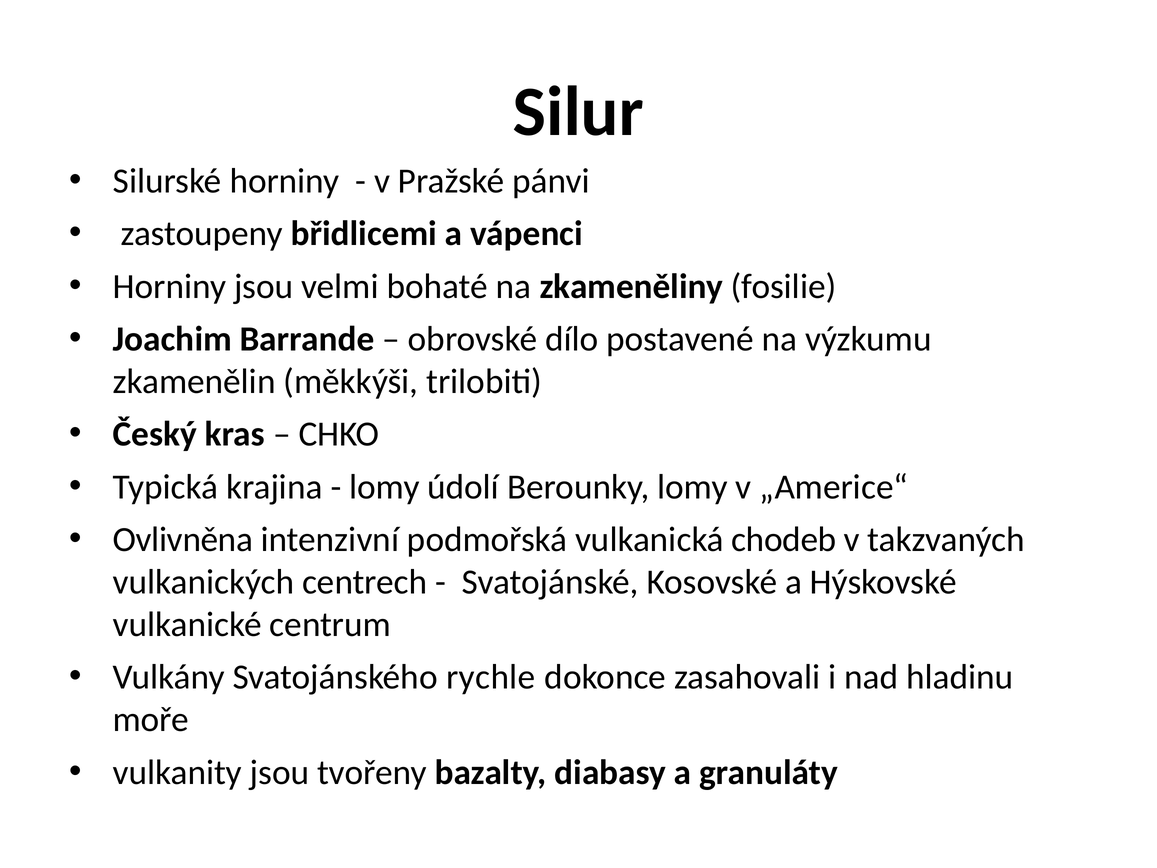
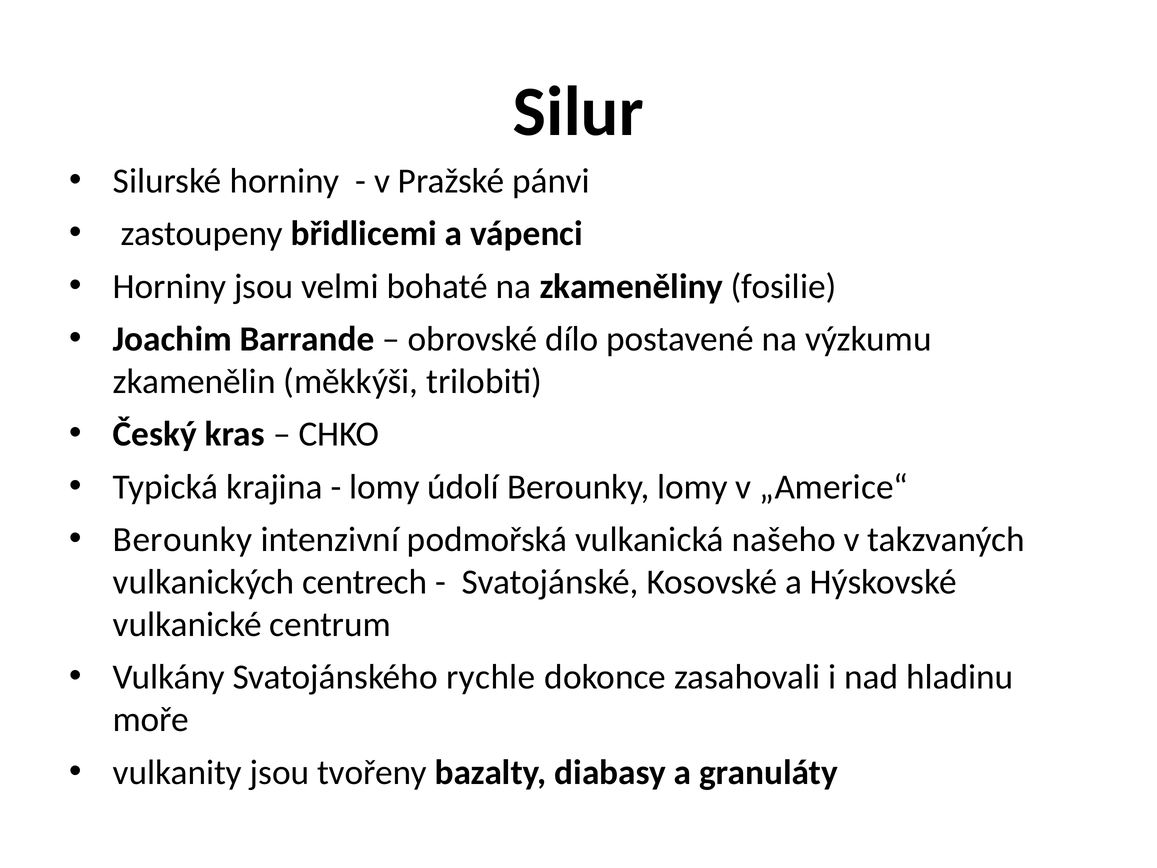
Ovlivněna: Ovlivněna -> Berounky (183, 540)
chodeb: chodeb -> našeho (784, 540)
